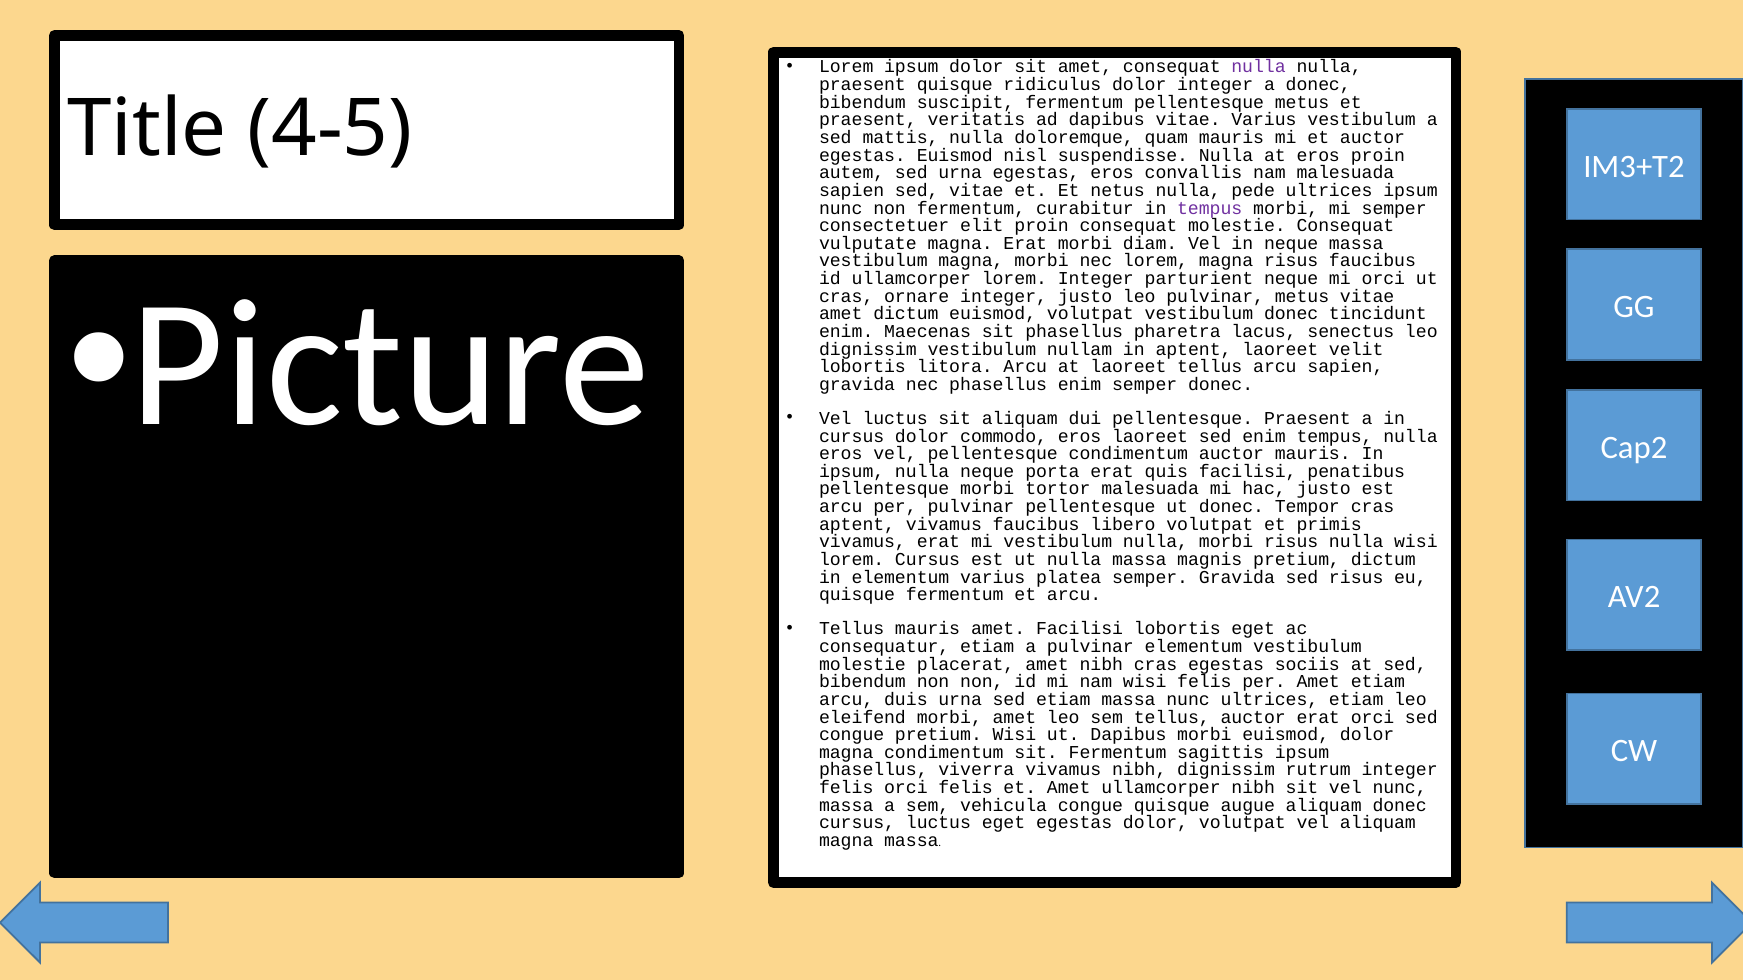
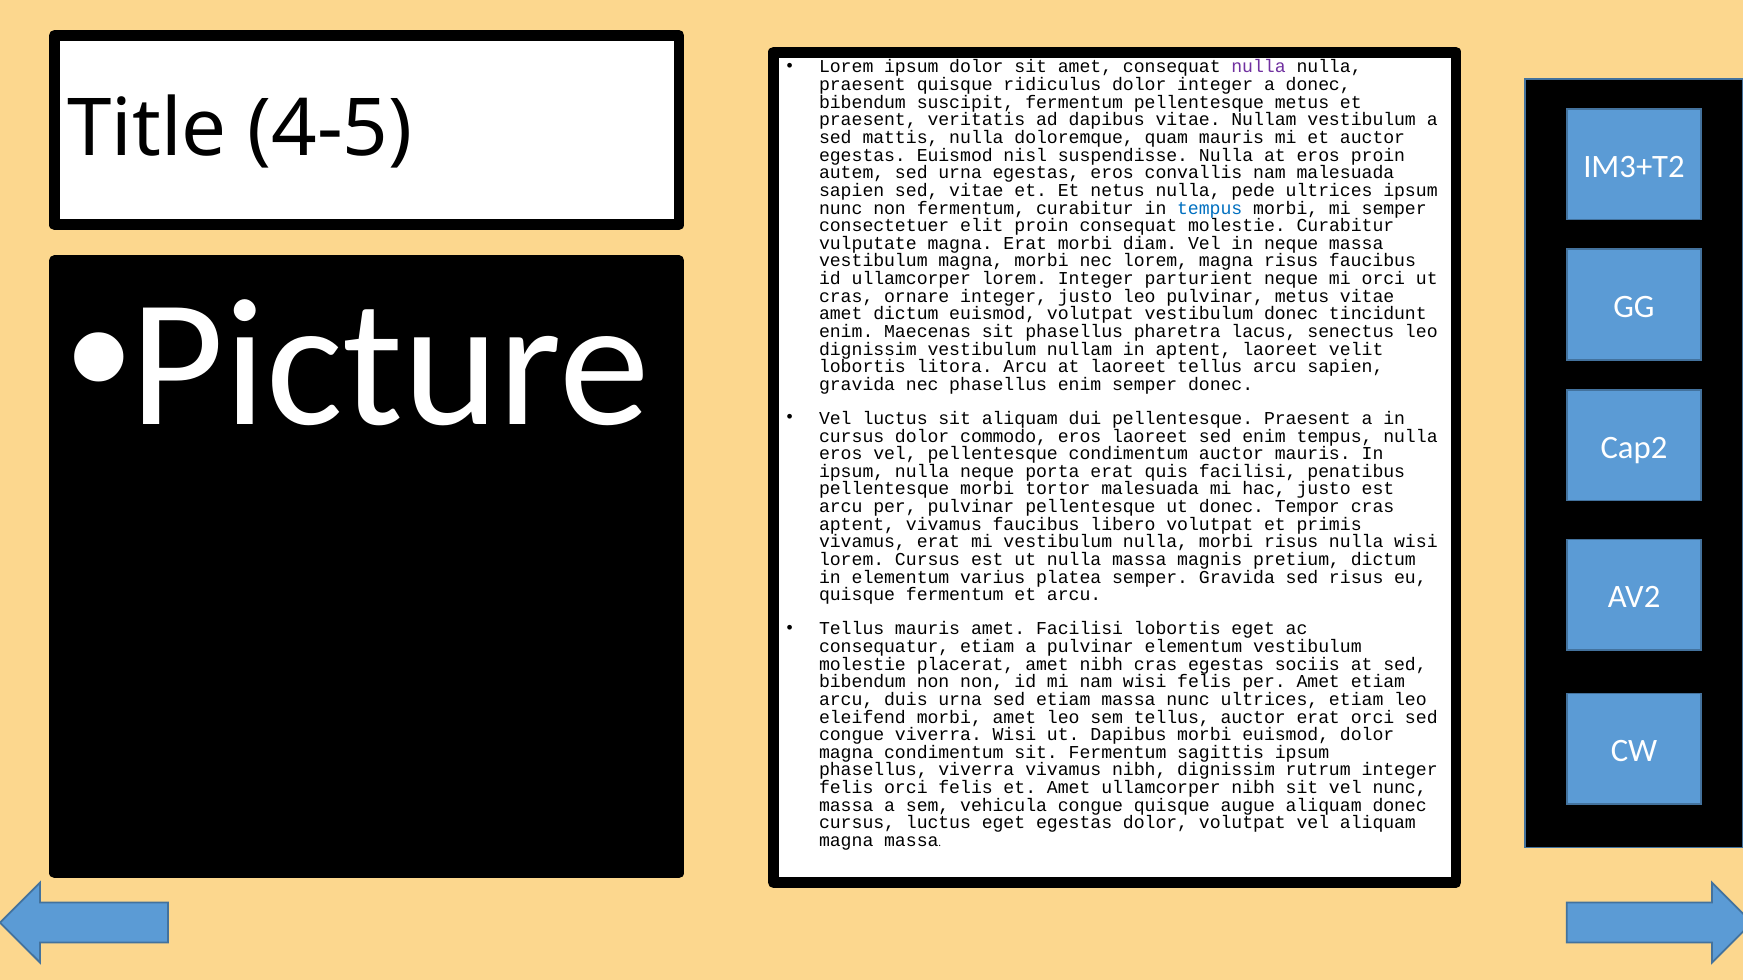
vitae Varius: Varius -> Nullam (1264, 120)
tempus colour: purple -> blue (1210, 208)
molestie Consequat: Consequat -> Curabitur (1345, 226)
congue pretium: pretium -> viverra (938, 735)
